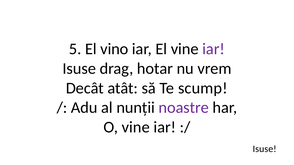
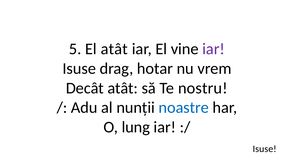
El vino: vino -> atât (114, 49)
scump: scump -> nostru (203, 88)
noastre colour: purple -> blue (184, 108)
O vine: vine -> lung (136, 127)
